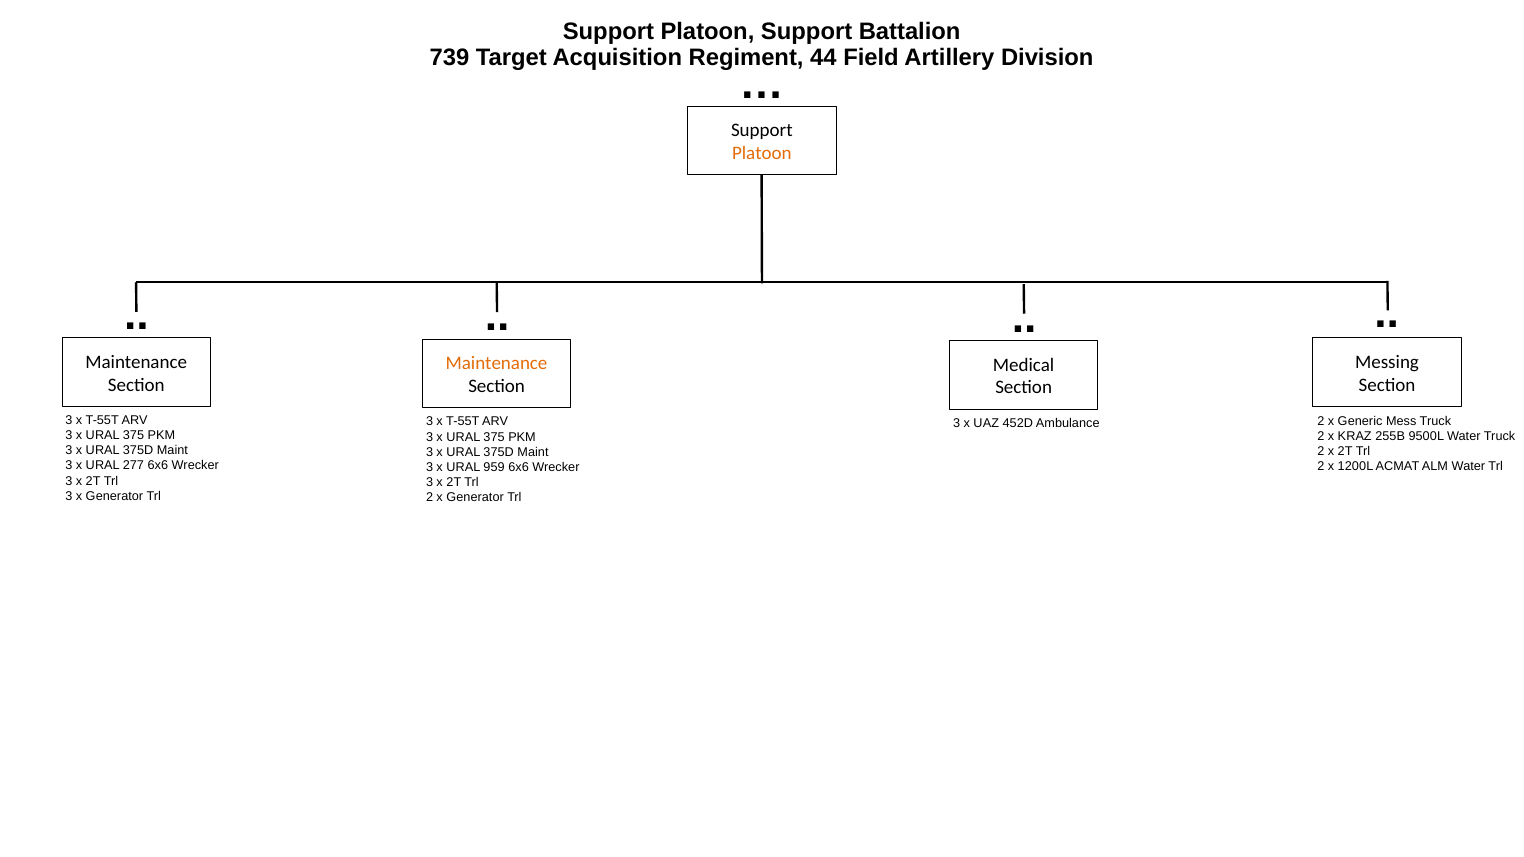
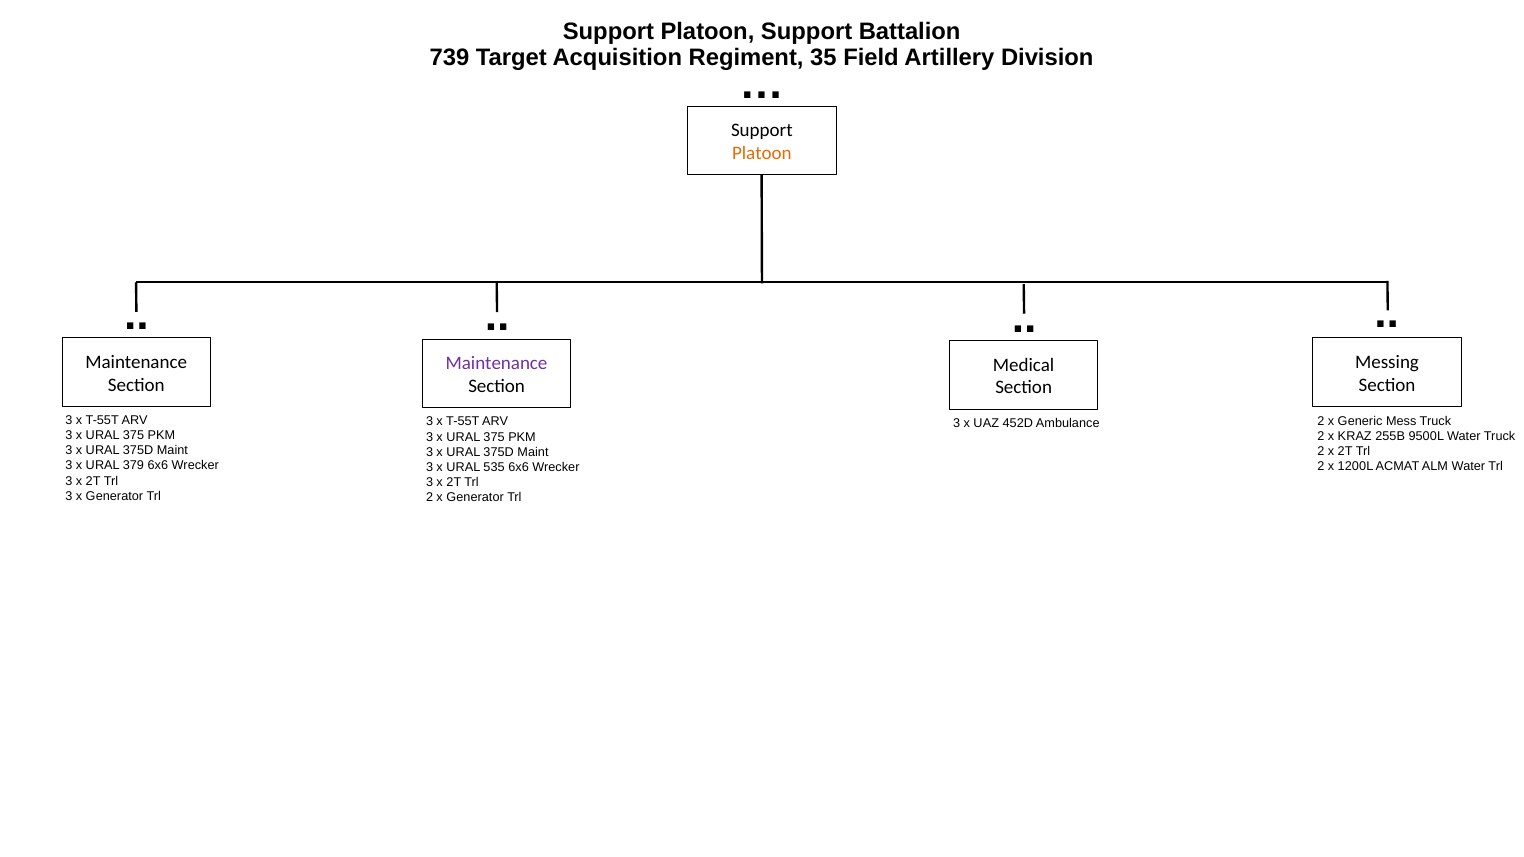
44: 44 -> 35 (823, 58)
Maintenance colour: orange -> purple (497, 363)
277: 277 -> 379 (133, 466)
959: 959 -> 535 (494, 467)
